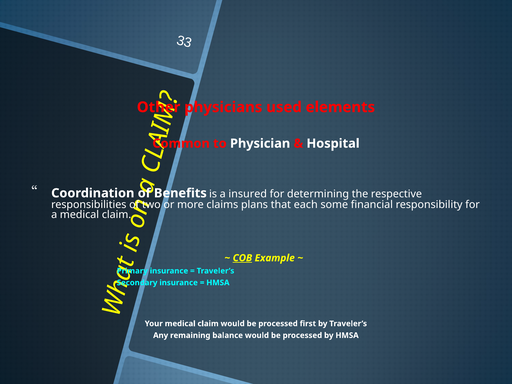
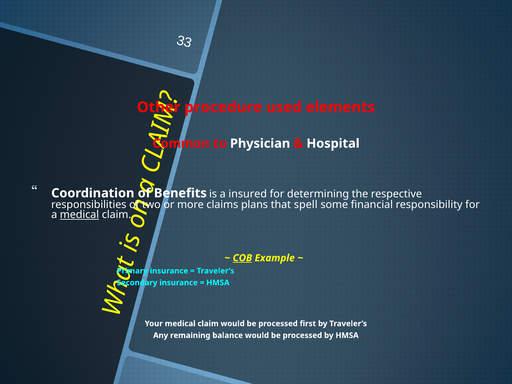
physicians: physicians -> procedure (223, 107)
each: each -> spell (306, 205)
medical underline: none -> present (79, 215)
